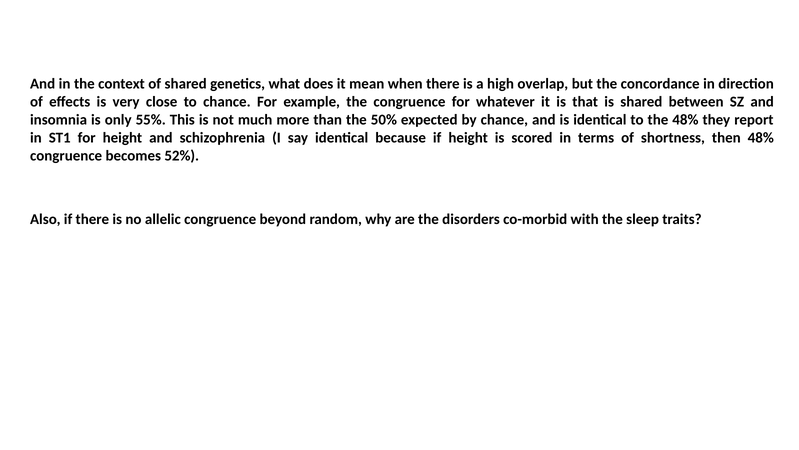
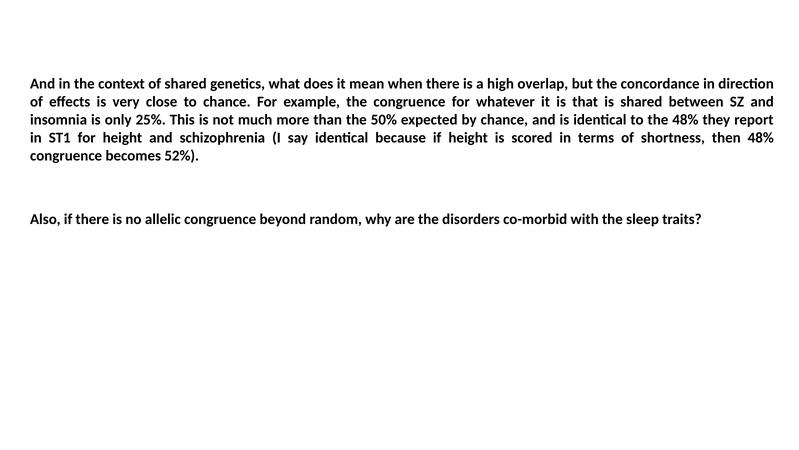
55%: 55% -> 25% (151, 119)
